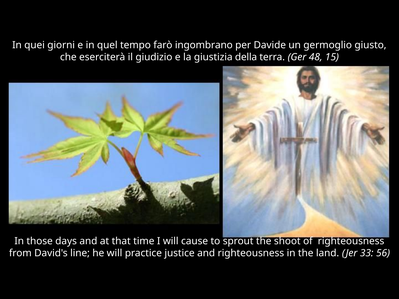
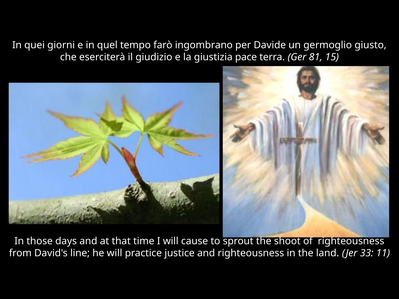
della: della -> pace (246, 57)
48: 48 -> 81 (316, 57)
56: 56 -> 11 (383, 253)
